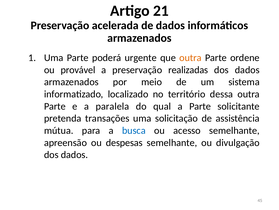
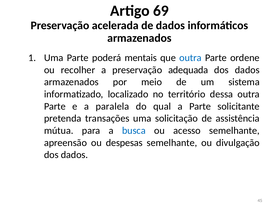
21: 21 -> 69 (161, 11)
urgente: urgente -> mentais (141, 58)
outra colour: orange -> blue (190, 58)
provável: provável -> recolher (78, 70)
realizadas: realizadas -> adequada (188, 70)
